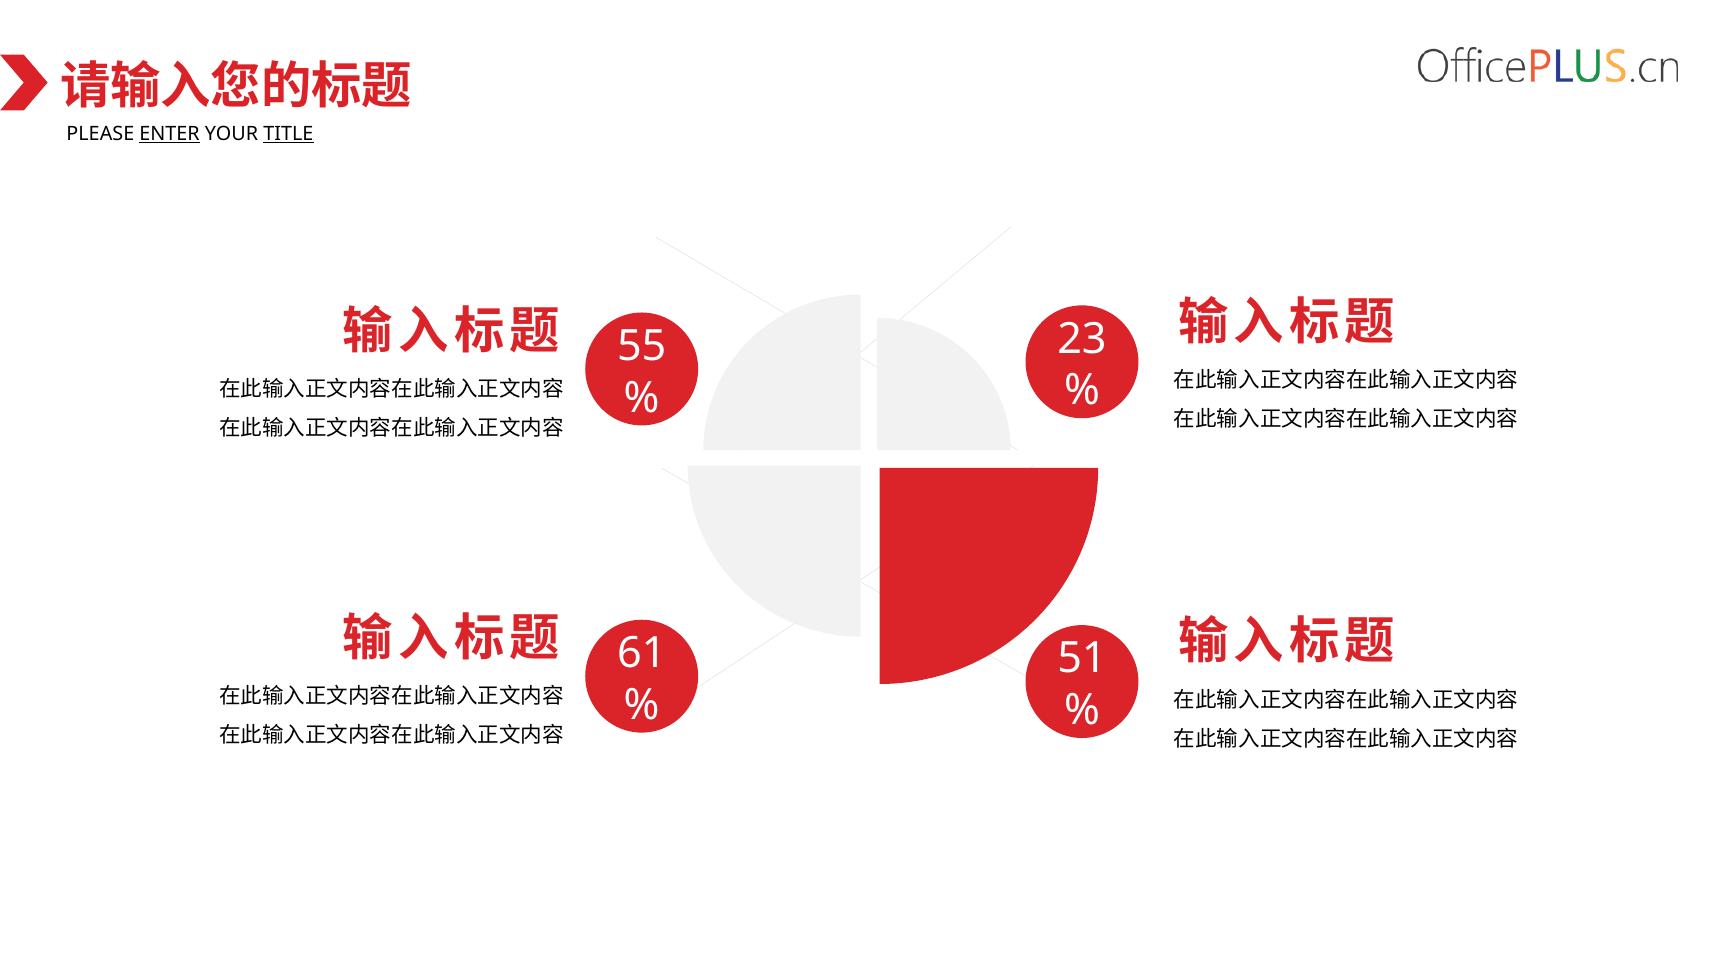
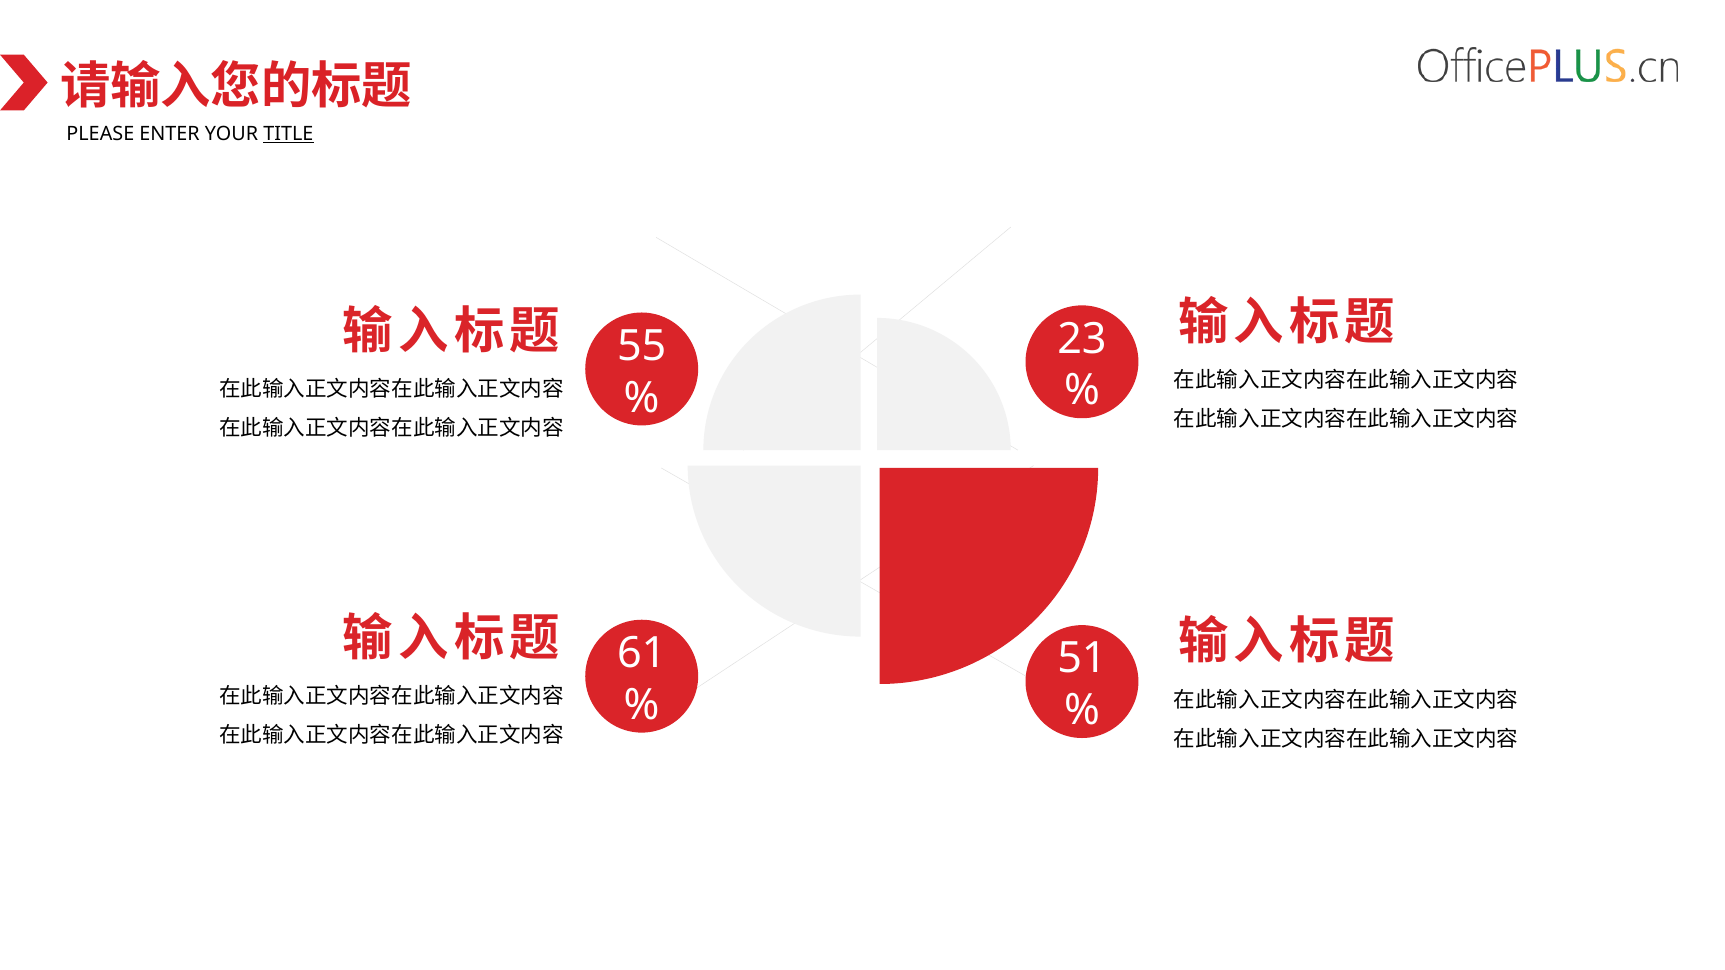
ENTER underline: present -> none (170, 134)
